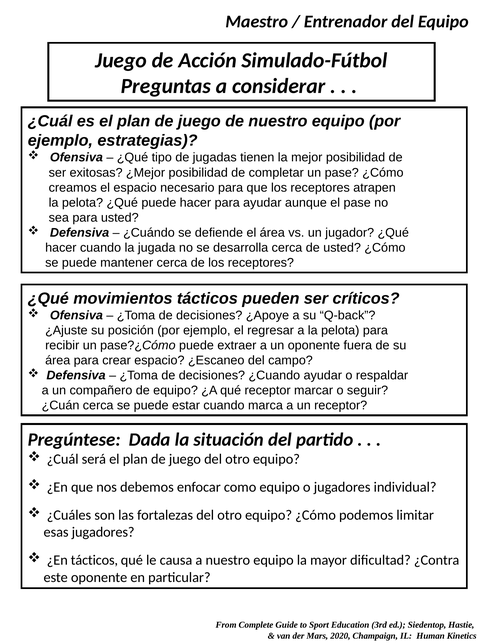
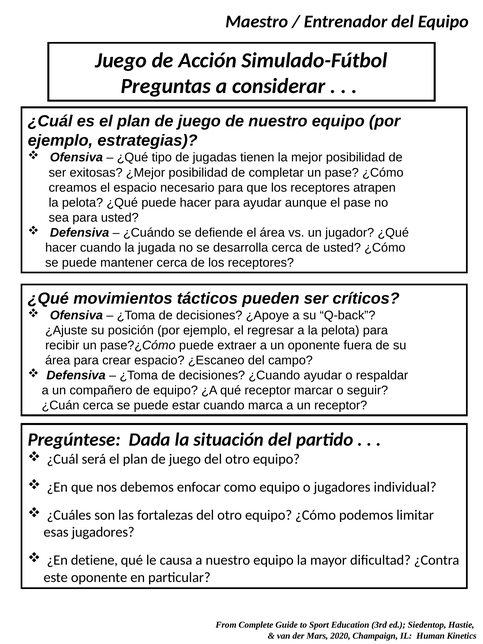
¿En tácticos: tácticos -> detiene (94, 560)
